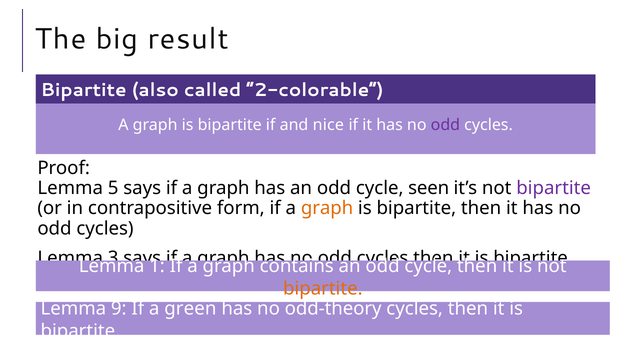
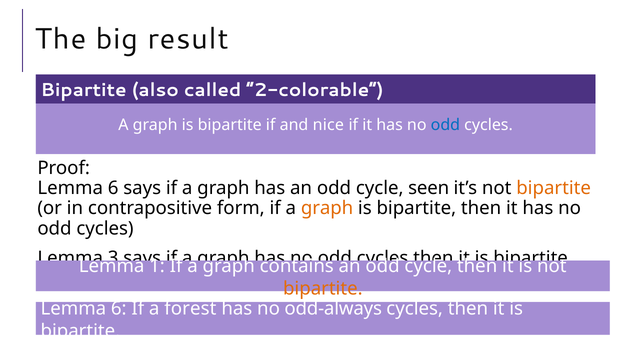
odd colour: purple -> blue (445, 125)
5: 5 -> 6 (113, 188)
bipartite colour: purple -> orange (554, 188)
9: 9 -> 6 (119, 308)
green: green -> forest (190, 308)
odd-theory: odd-theory -> odd-always (333, 308)
